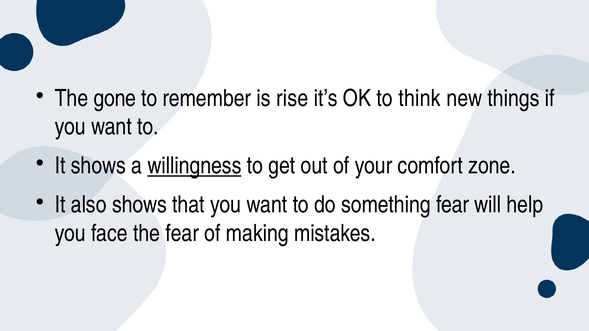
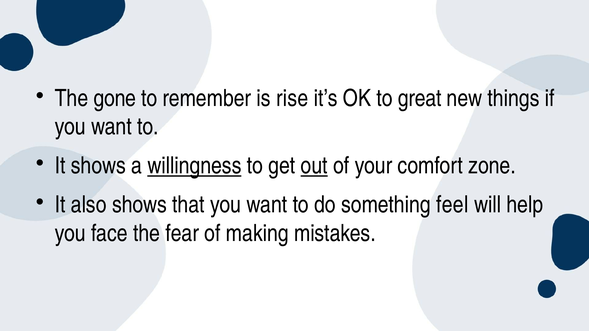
think: think -> great (420, 98)
out underline: none -> present (314, 166)
something fear: fear -> feel (452, 205)
